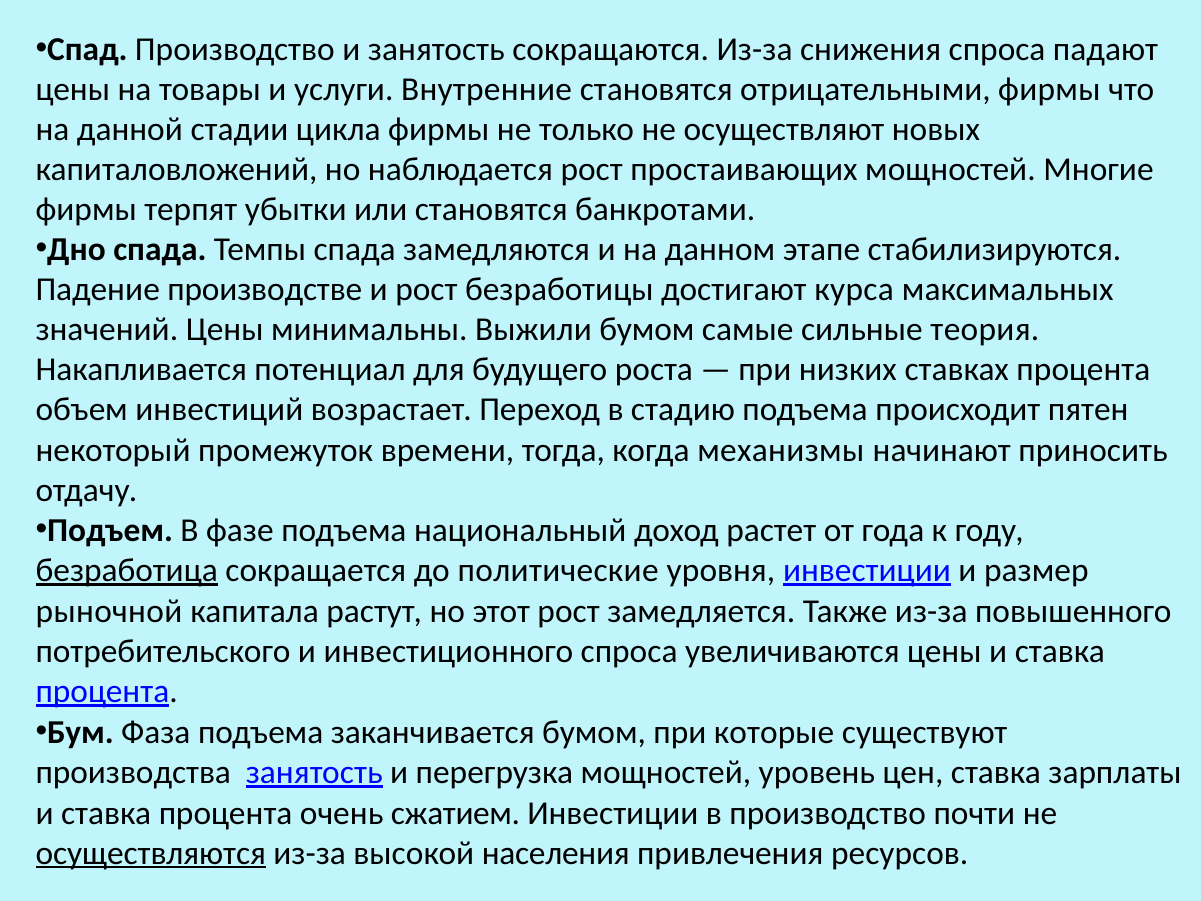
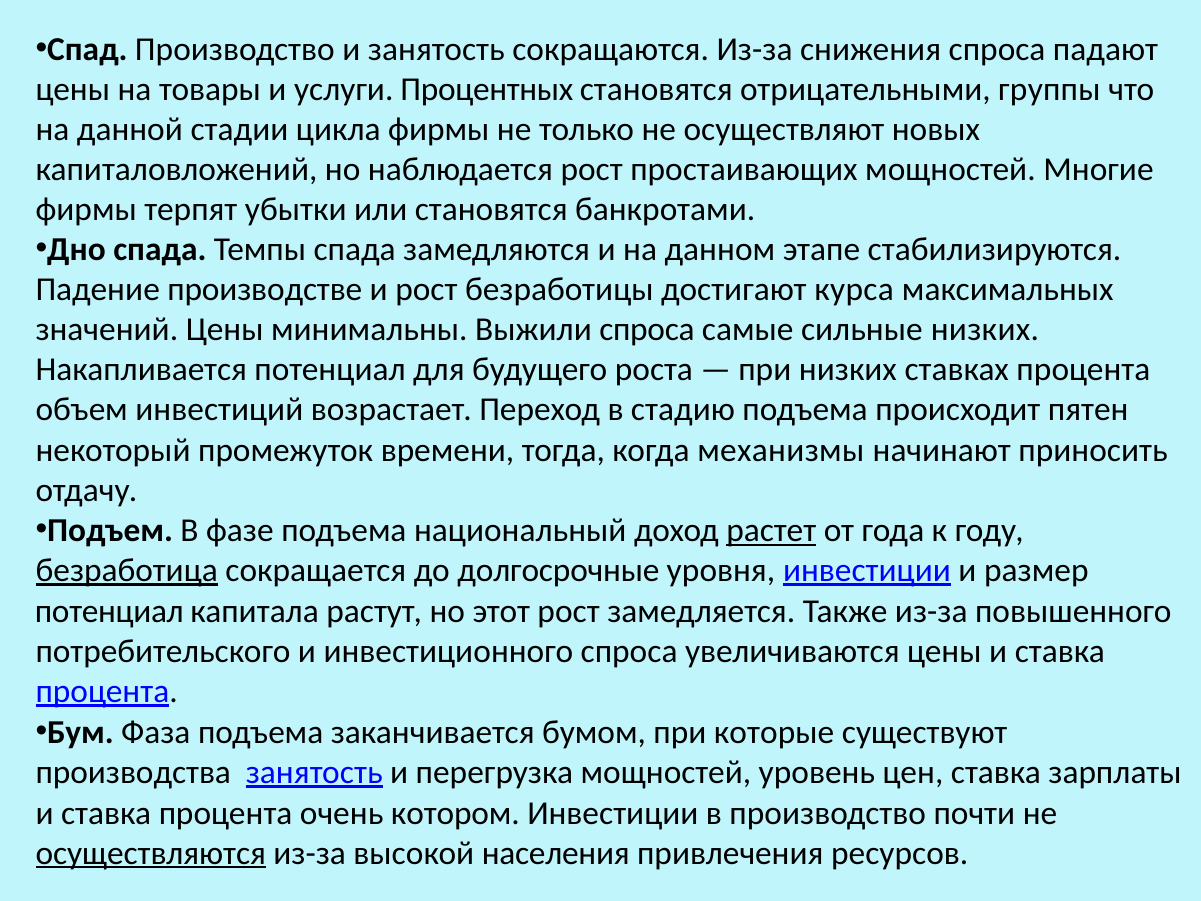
Внутренние: Внутренние -> Процентных (487, 89)
отрицательными фирмы: фирмы -> группы (1049, 89)
Выжили бумом: бумом -> спроса (647, 330)
сильные теория: теория -> низких (985, 330)
растет underline: none -> present (771, 530)
политические: политические -> долгосрочные (558, 570)
рыночной: рыночной -> потенциал (109, 611)
сжатием: сжатием -> котором (455, 813)
